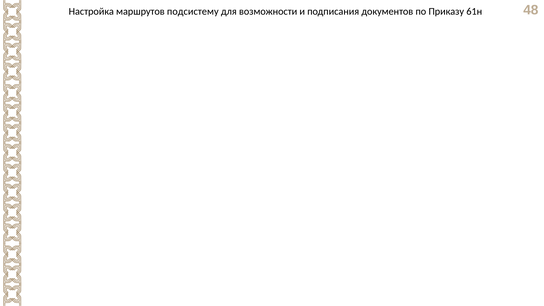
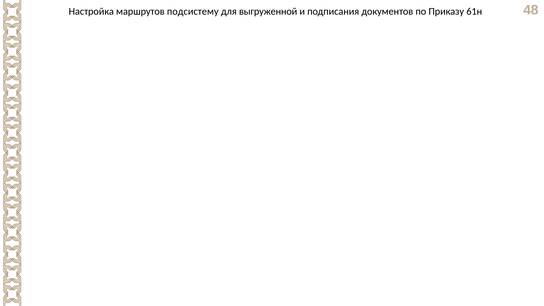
возможности: возможности -> выгруженной (268, 12)
